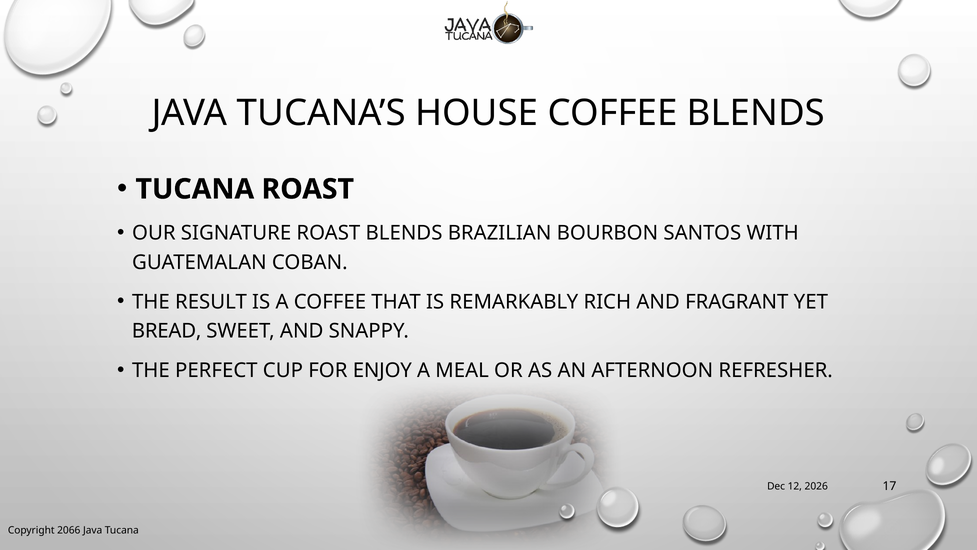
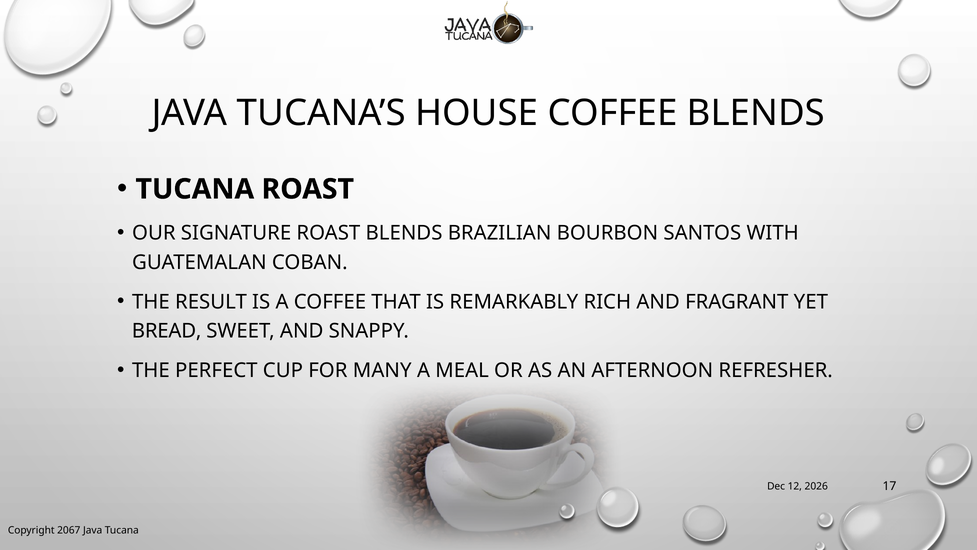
ENJOY: ENJOY -> MANY (382, 370)
2066: 2066 -> 2067 (69, 530)
